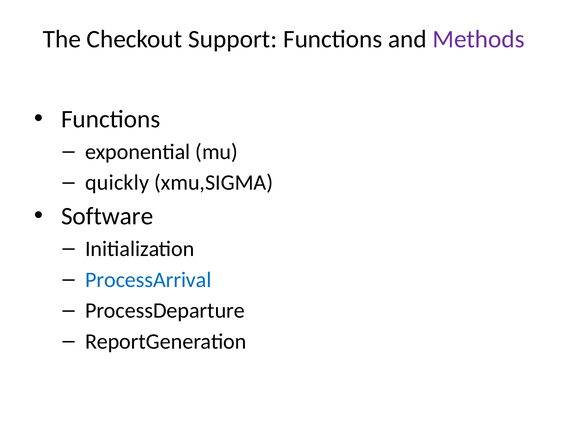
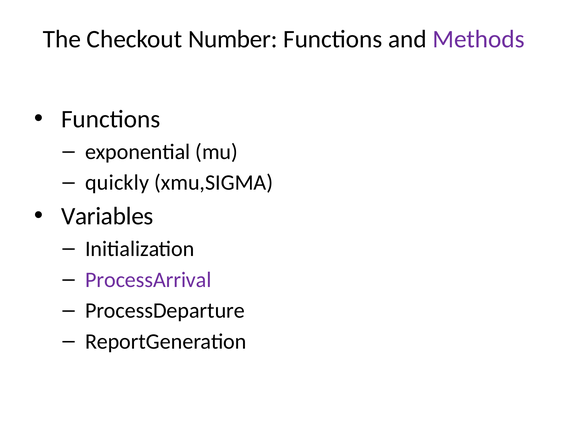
Support: Support -> Number (233, 39)
Software: Software -> Variables (107, 216)
ProcessArrival colour: blue -> purple (148, 280)
